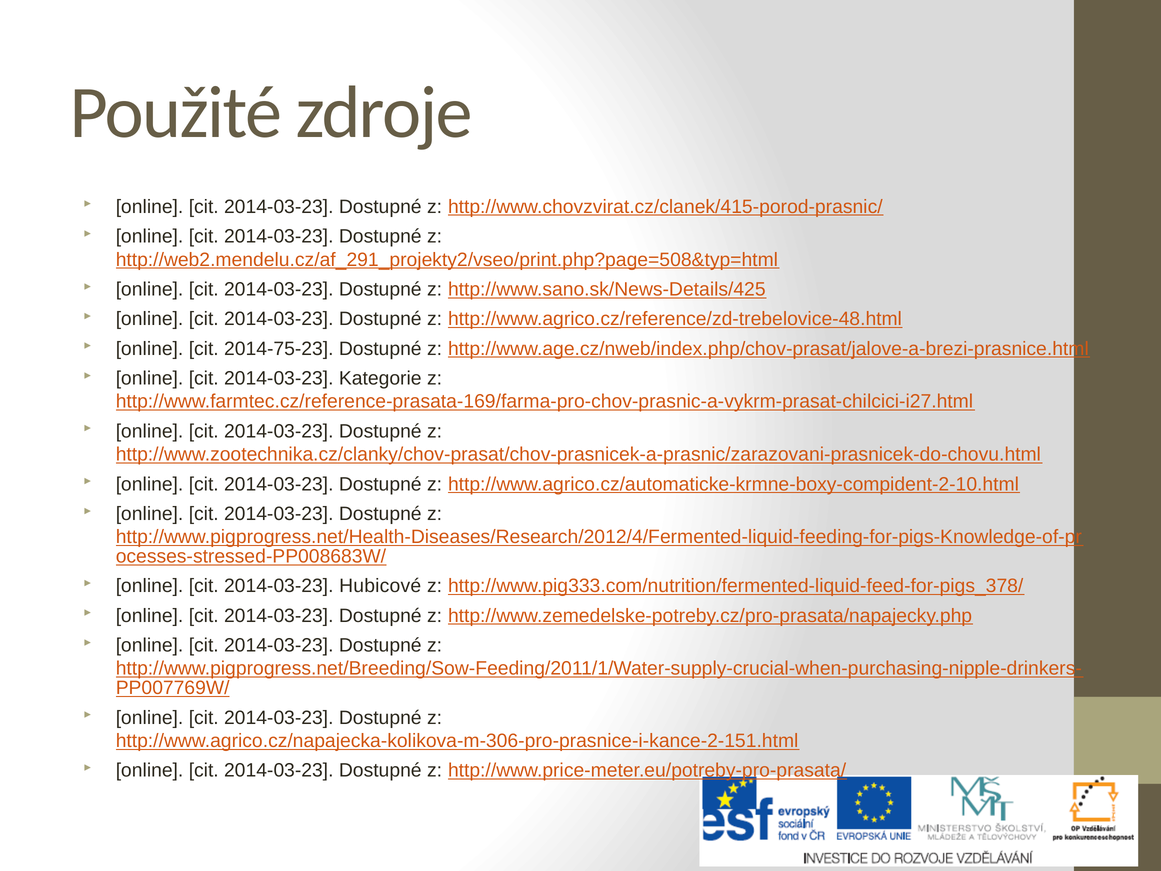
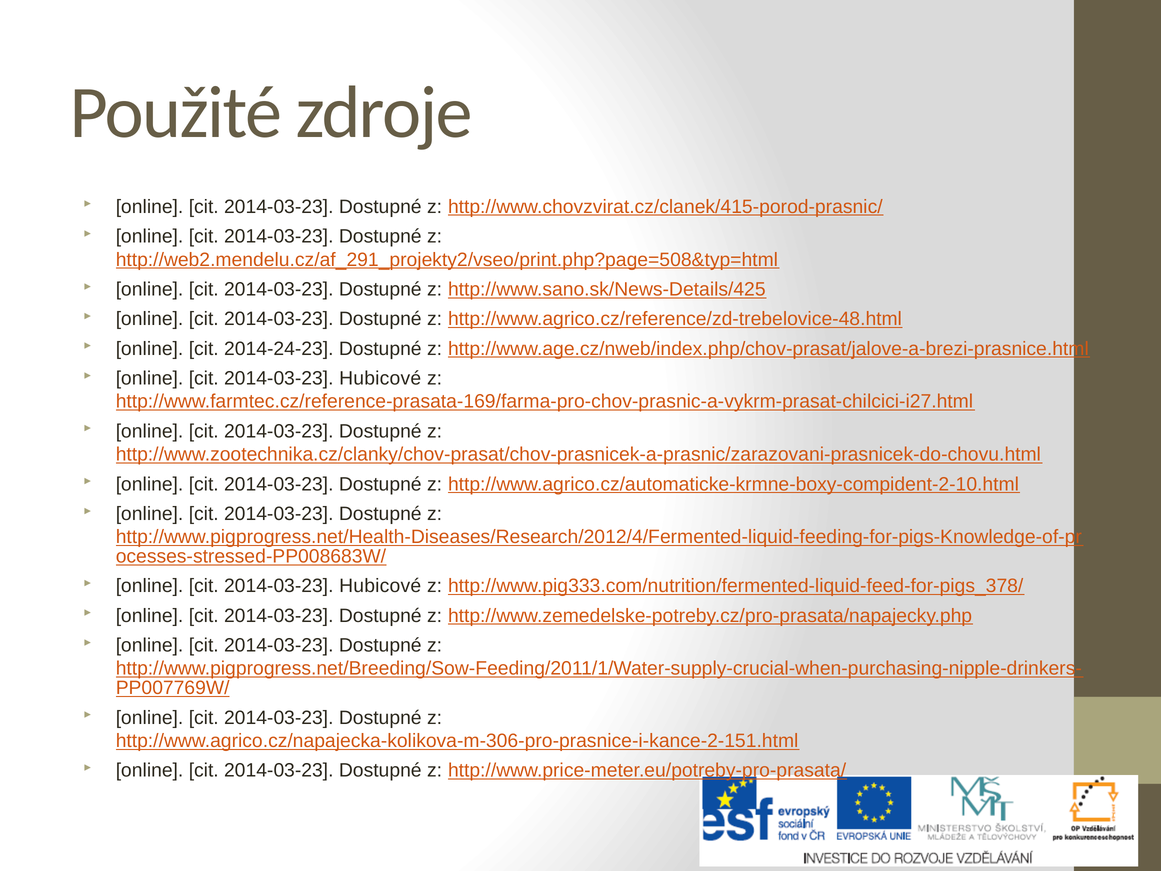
2014-75-23: 2014-75-23 -> 2014-24-23 (279, 349)
Kategorie: Kategorie -> Hubicové (380, 378)
